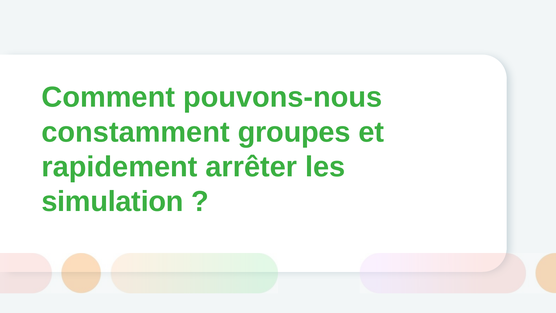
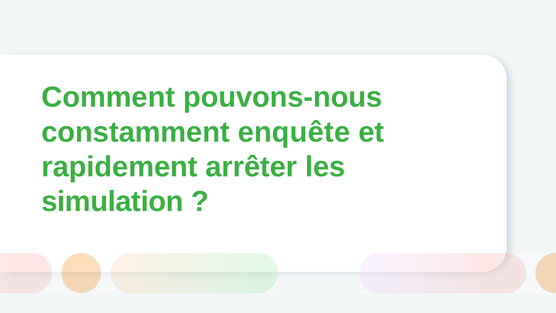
groupes: groupes -> enquête (294, 132)
